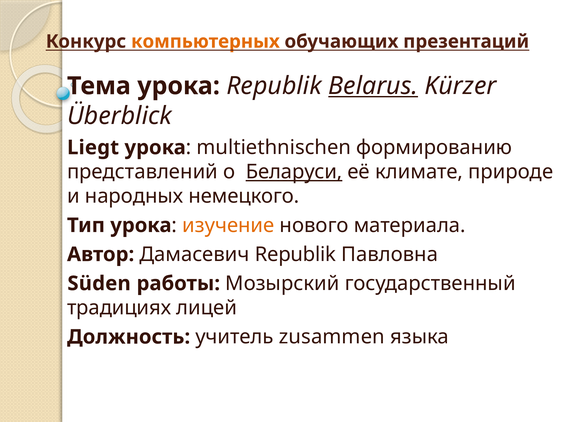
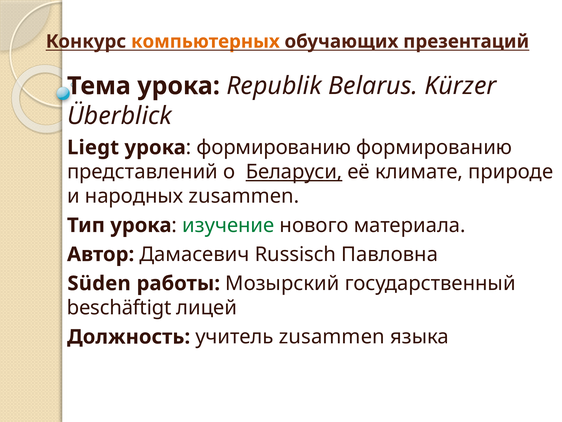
Belarus underline: present -> none (373, 86)
multiethnischen: multiethnischen -> формированию (274, 147)
народных немецкого: немецкого -> zusammen (244, 196)
изучение colour: orange -> green (228, 225)
Дамасевич Republik: Republik -> Russisch (295, 254)
традициях: традициях -> beschäftigt (119, 307)
